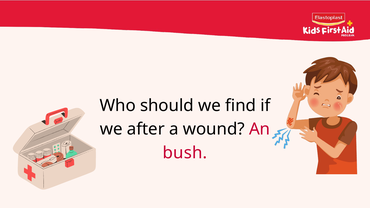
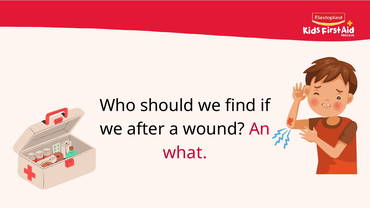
bush: bush -> what (185, 153)
